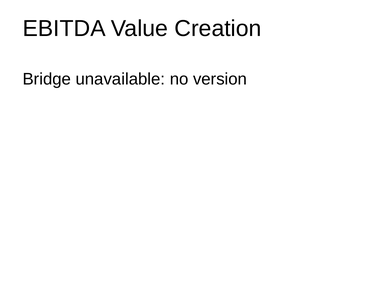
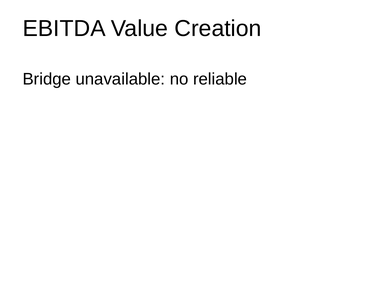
version: version -> reliable (220, 79)
